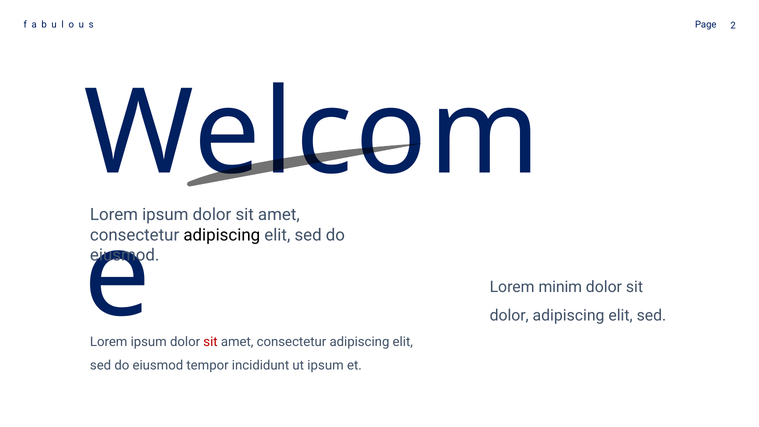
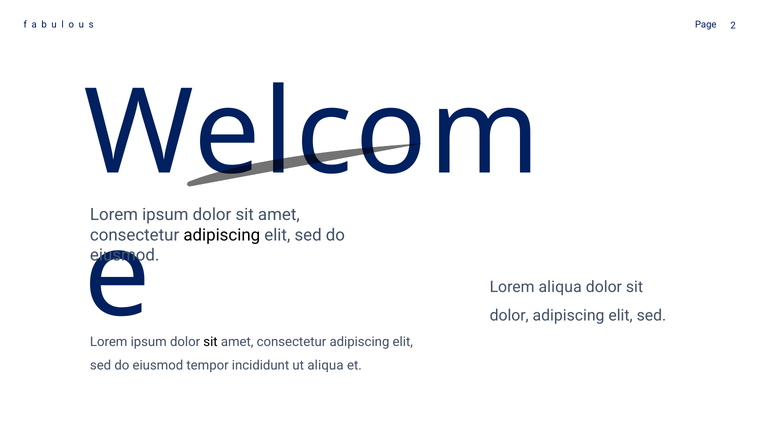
Lorem minim: minim -> aliqua (560, 287)
sit colour: red -> black (211, 342)
ut ipsum: ipsum -> aliqua (325, 366)
